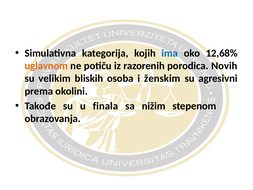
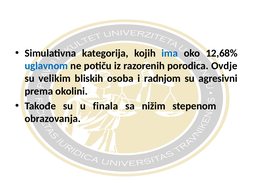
uglavnom colour: orange -> blue (46, 66)
Novih: Novih -> Ovdje (224, 66)
ženskim: ženskim -> radnjom (162, 78)
